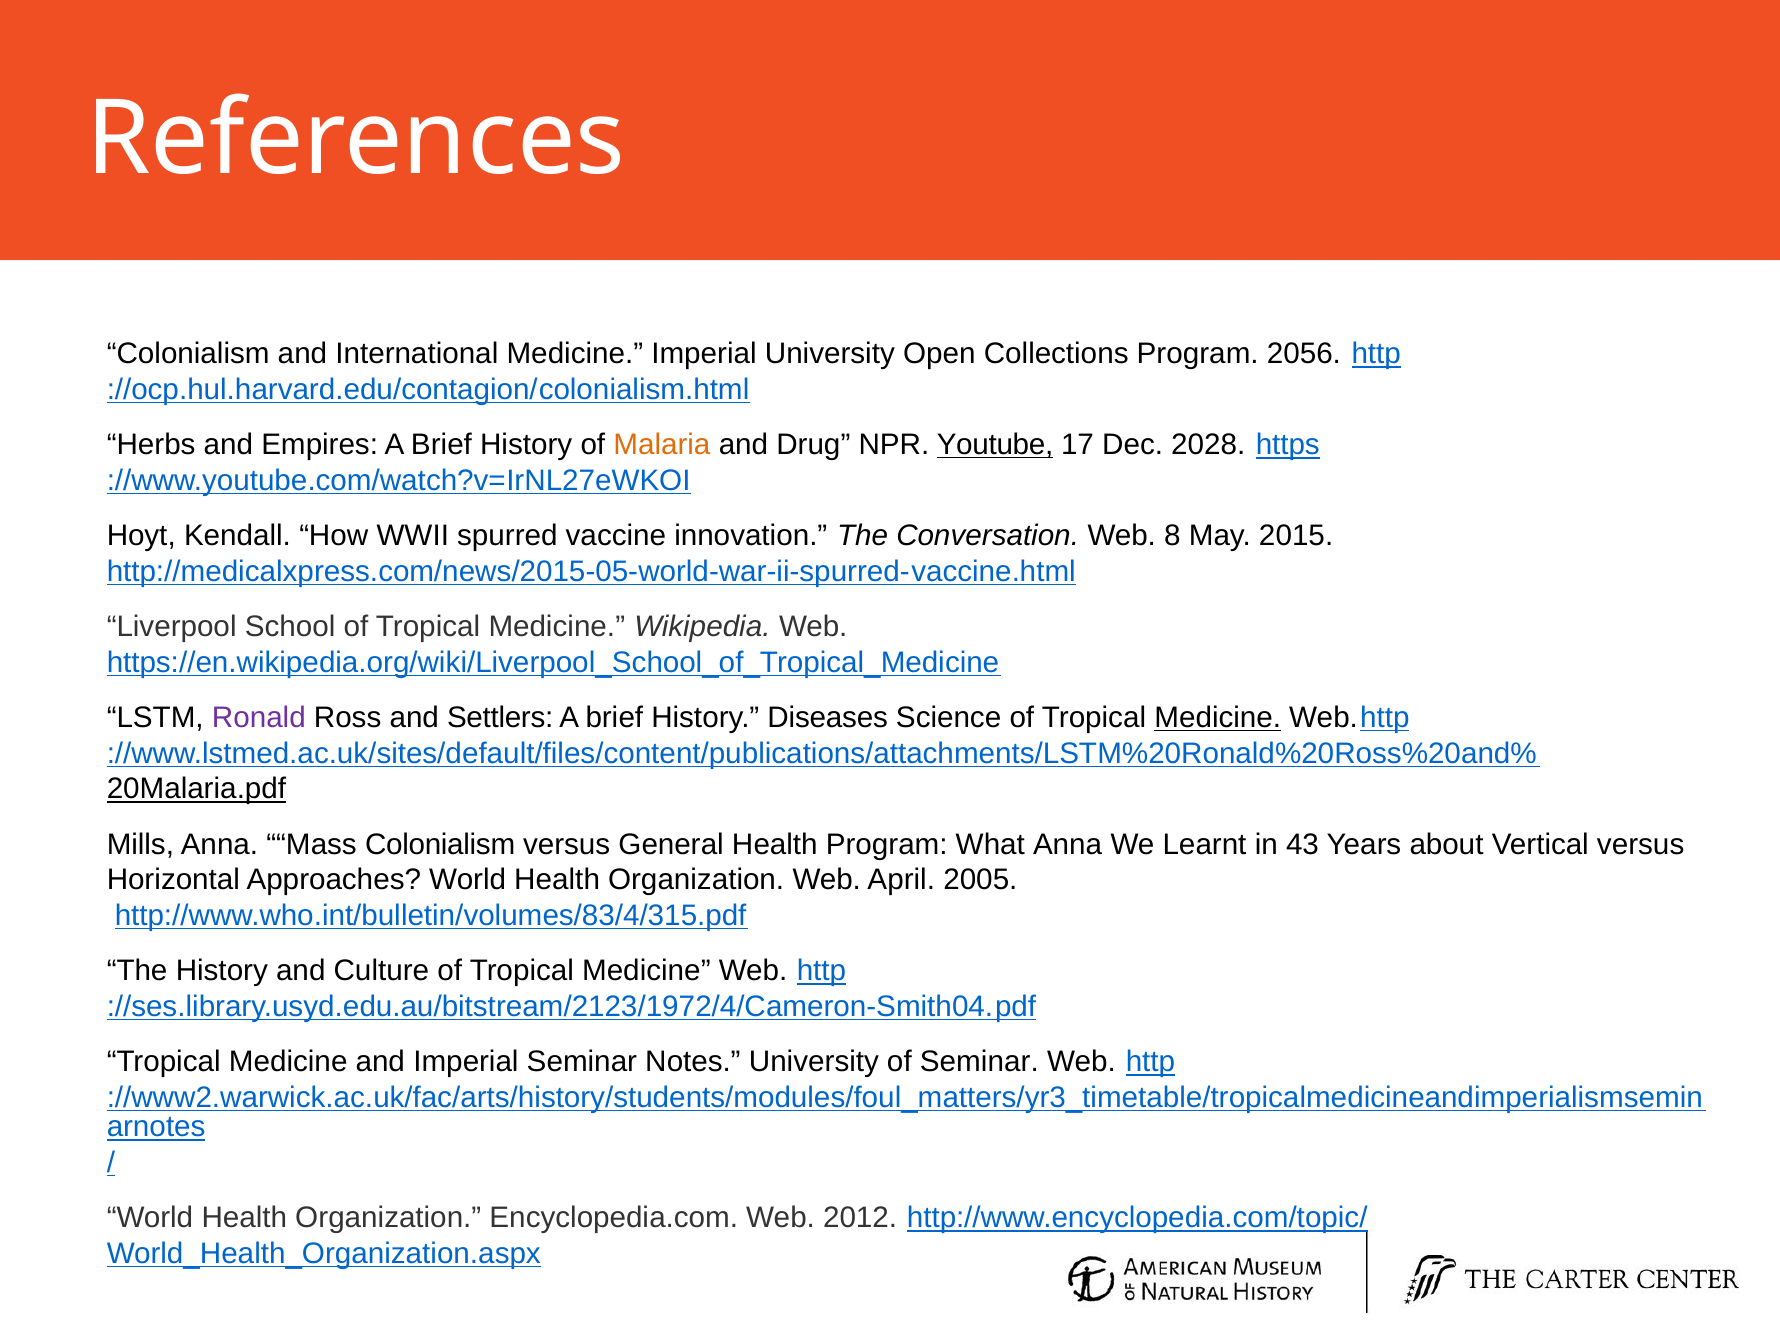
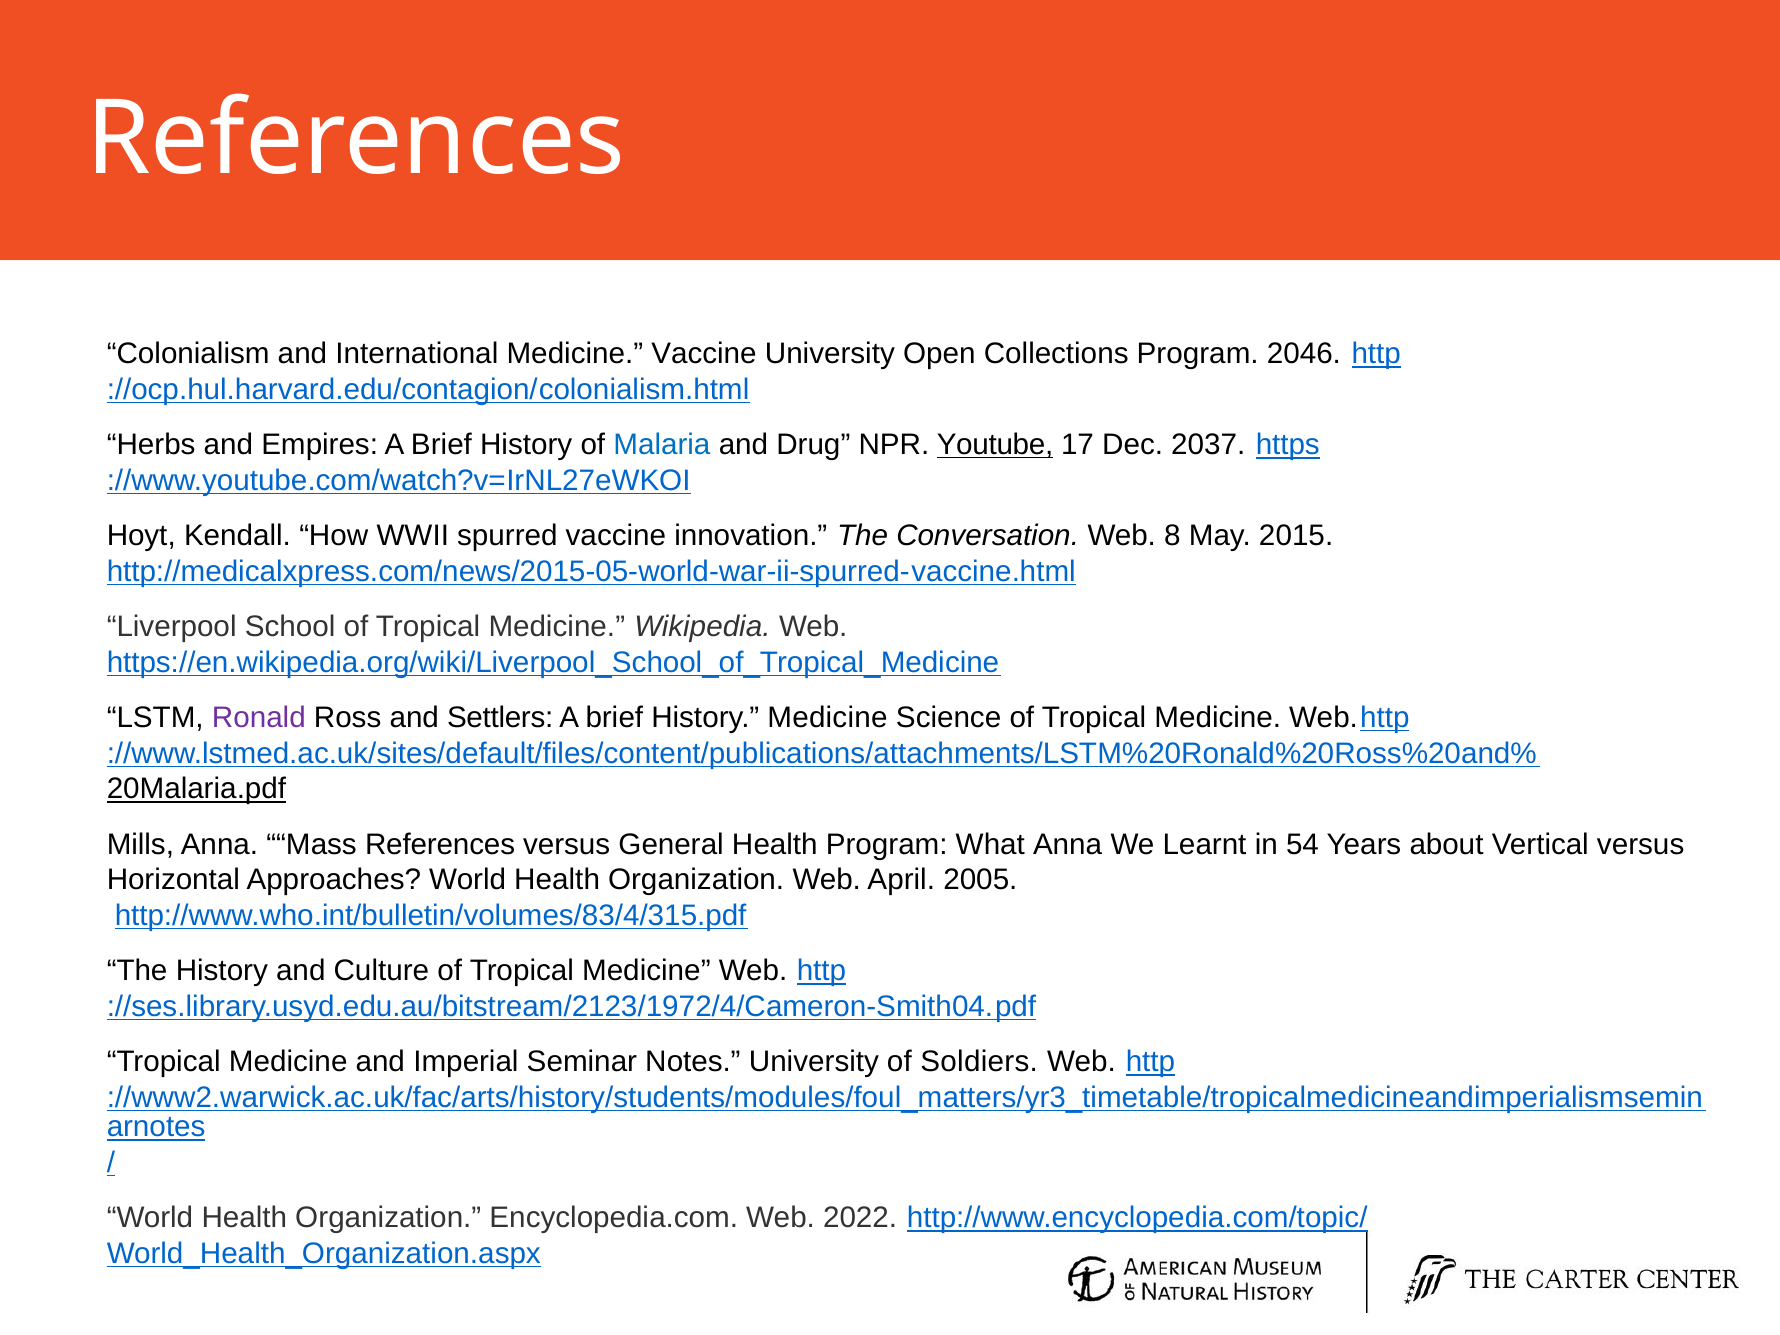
Medicine Imperial: Imperial -> Vaccine (704, 354)
2056: 2056 -> 2046 (1304, 354)
Malaria colour: orange -> blue (662, 445)
2028: 2028 -> 2037 (1208, 445)
History Diseases: Diseases -> Medicine (827, 718)
Medicine underline: present -> none (1218, 718)
Mass Colonialism: Colonialism -> References (440, 844)
43: 43 -> 54 (1303, 844)
of Seminar: Seminar -> Soldiers (979, 1062)
2012: 2012 -> 2022 (860, 1218)
